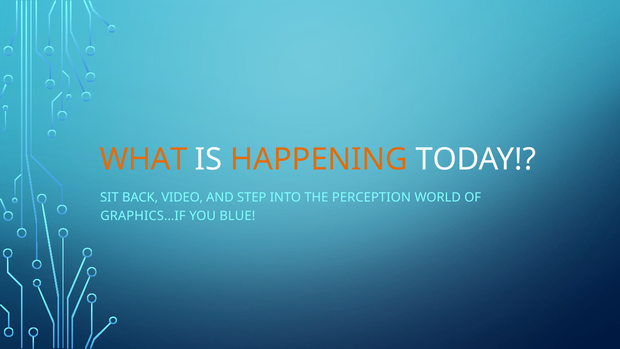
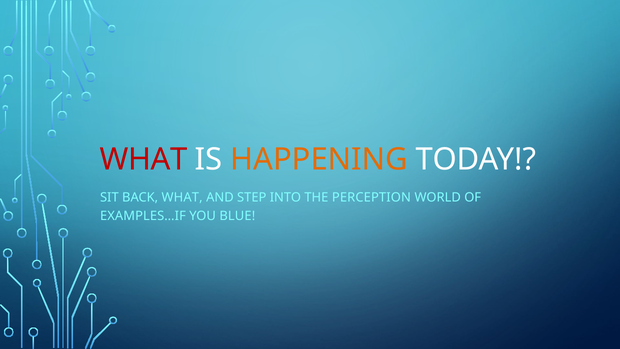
WHAT colour: orange -> red (144, 159)
BACK VIDEO: VIDEO -> WHAT (182, 197)
GRAPHICS…IF: GRAPHICS…IF -> EXAMPLES…IF (143, 216)
